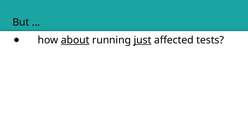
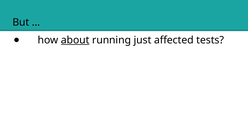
just underline: present -> none (142, 40)
